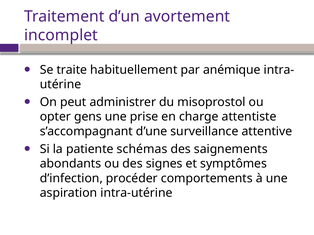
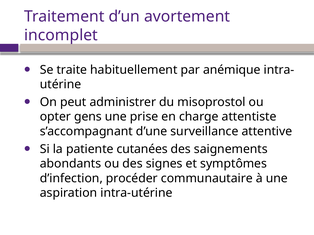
schémas: schémas -> cutanées (142, 149)
comportements: comportements -> communautaire (207, 179)
